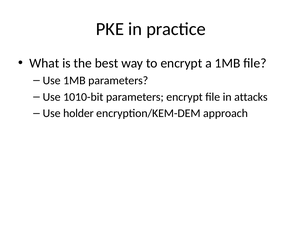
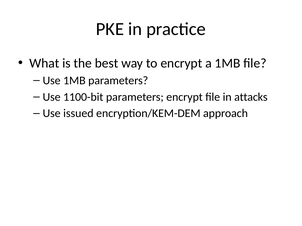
1010-bit: 1010-bit -> 1100-bit (83, 97)
holder: holder -> issued (78, 114)
